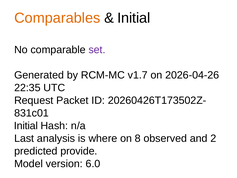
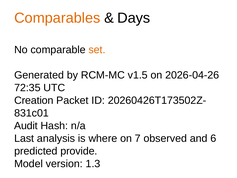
Initial: Initial -> Days (134, 18)
set colour: purple -> orange (97, 50)
v1.7: v1.7 -> v1.5 (138, 75)
22:35: 22:35 -> 72:35 (27, 88)
Request: Request -> Creation (34, 100)
Initial: Initial -> Audit (26, 126)
8: 8 -> 7 (138, 138)
2: 2 -> 6 (213, 138)
6.0: 6.0 -> 1.3 (93, 163)
